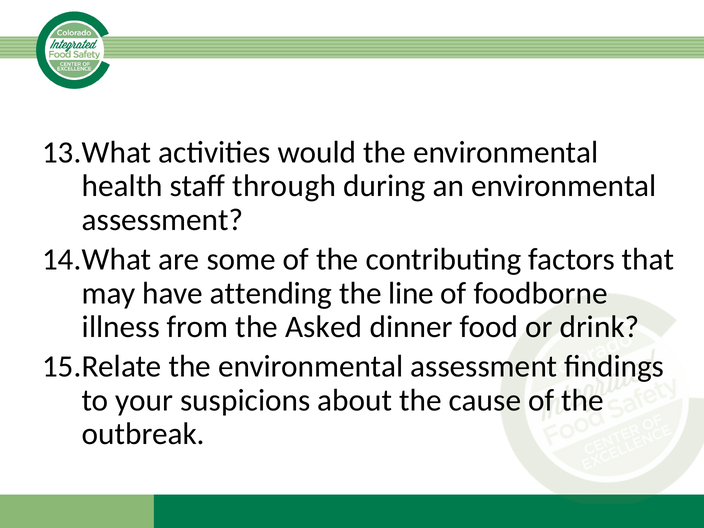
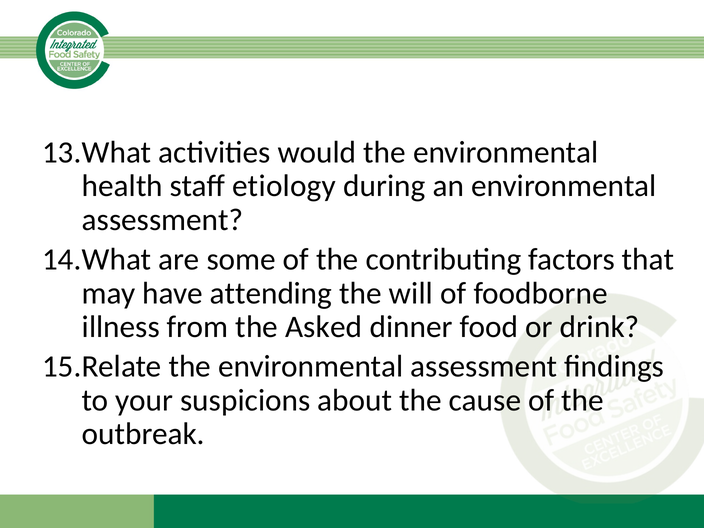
through: through -> etiology (284, 186)
line: line -> will (411, 293)
